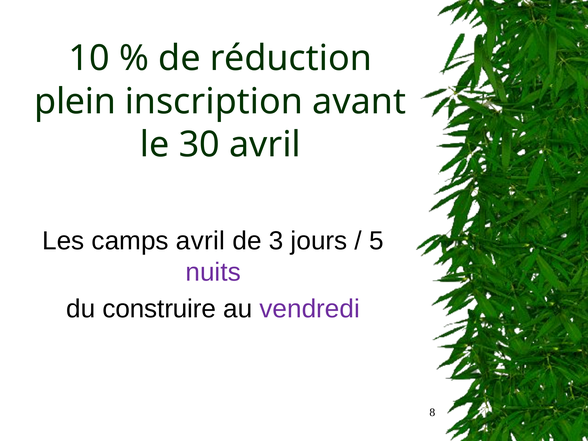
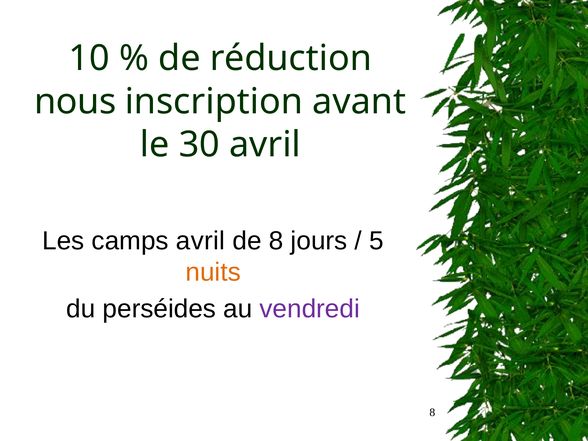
plein: plein -> nous (75, 102)
de 3: 3 -> 8 (276, 241)
nuits colour: purple -> orange (213, 272)
construire: construire -> perséides (159, 309)
